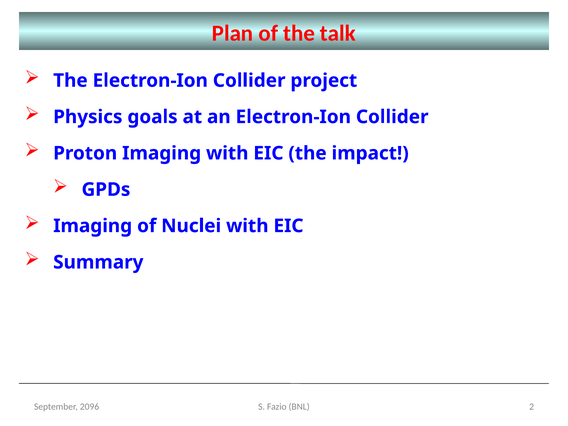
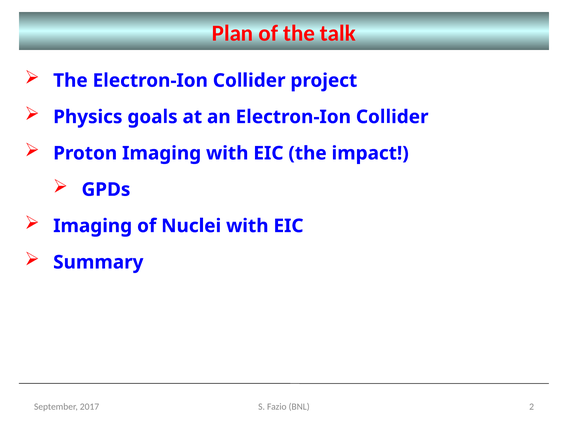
2096: 2096 -> 2017 (90, 407)
